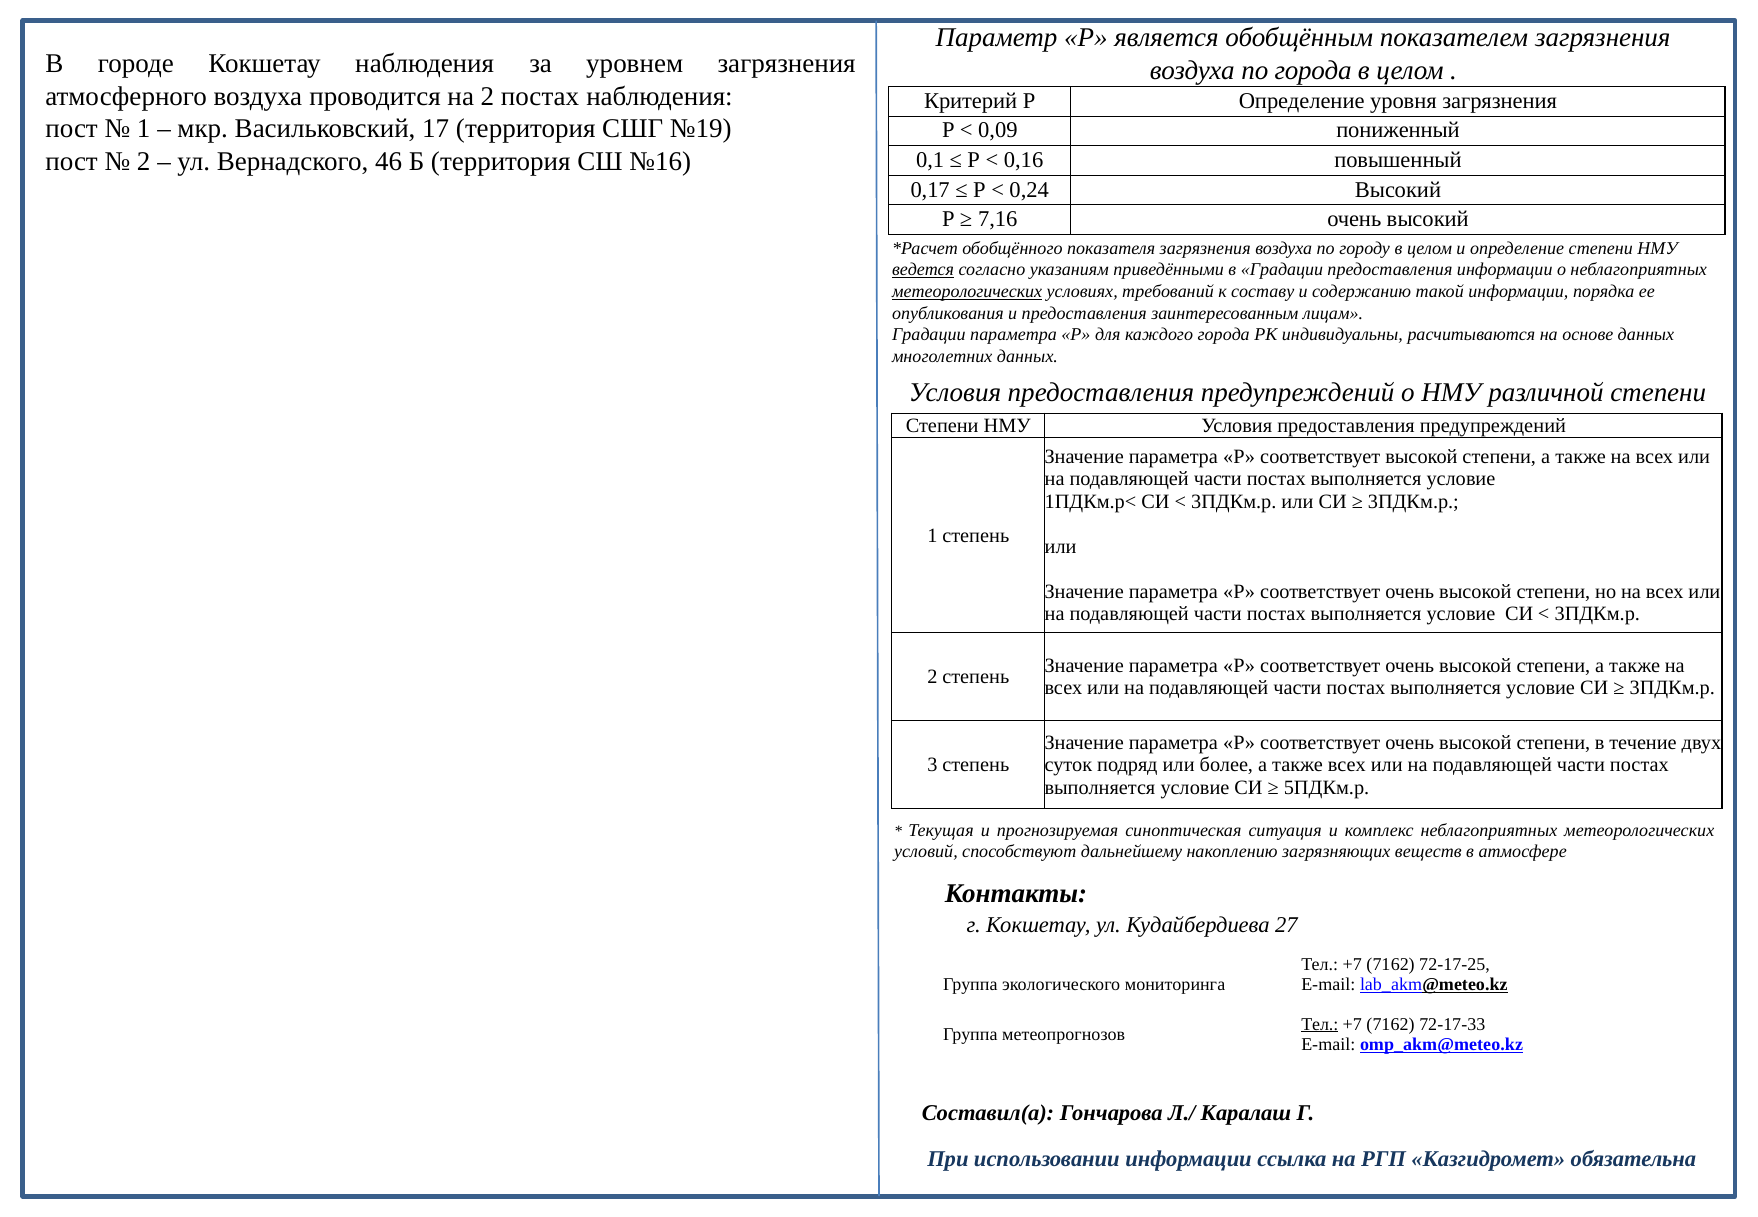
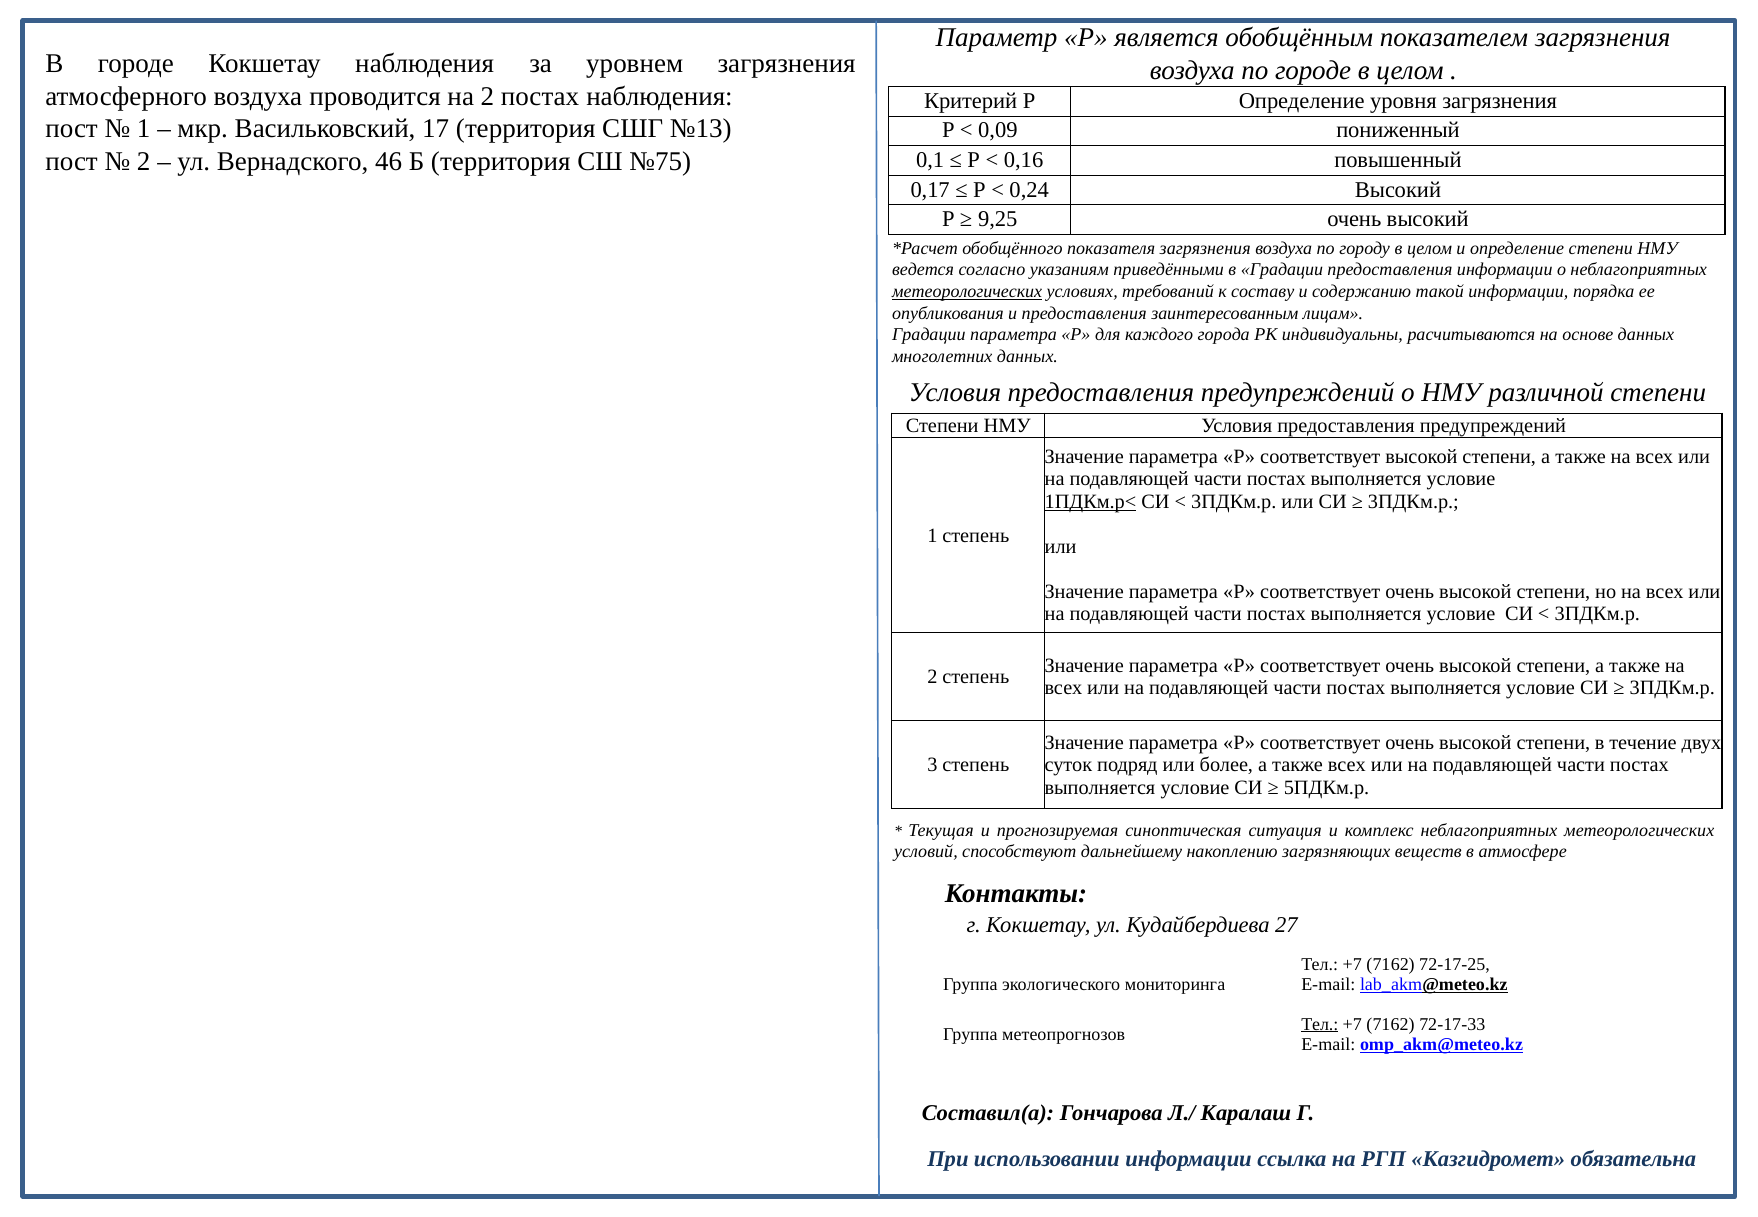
по города: города -> городе (1313, 70)
№19: №19 -> №13 (701, 129)
№16: №16 -> №75 (660, 161)
7,16: 7,16 -> 9,25 (998, 219)
ведется underline: present -> none (923, 270)
1ПДКм.р< underline: none -> present (1090, 502)
